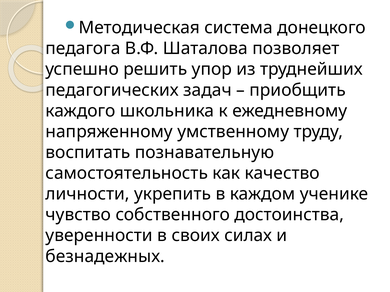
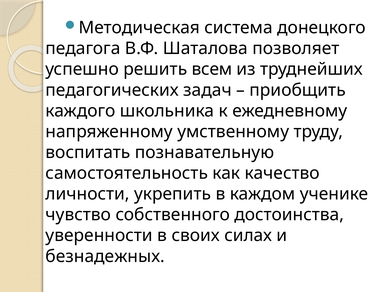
упор: упор -> всем (212, 69)
